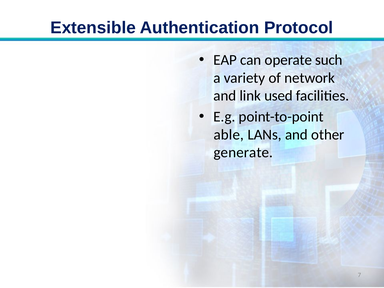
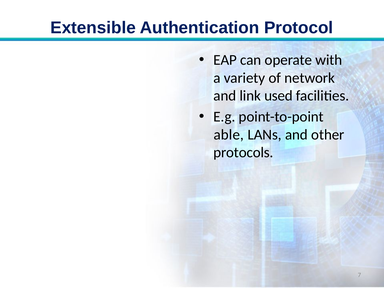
such: such -> with (329, 60)
generate: generate -> protocols (243, 153)
